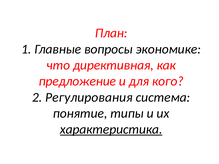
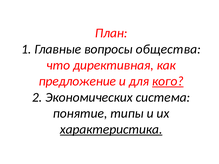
экономике: экономике -> общества (168, 49)
кого underline: none -> present (168, 81)
Регулирования: Регулирования -> Экономических (89, 97)
